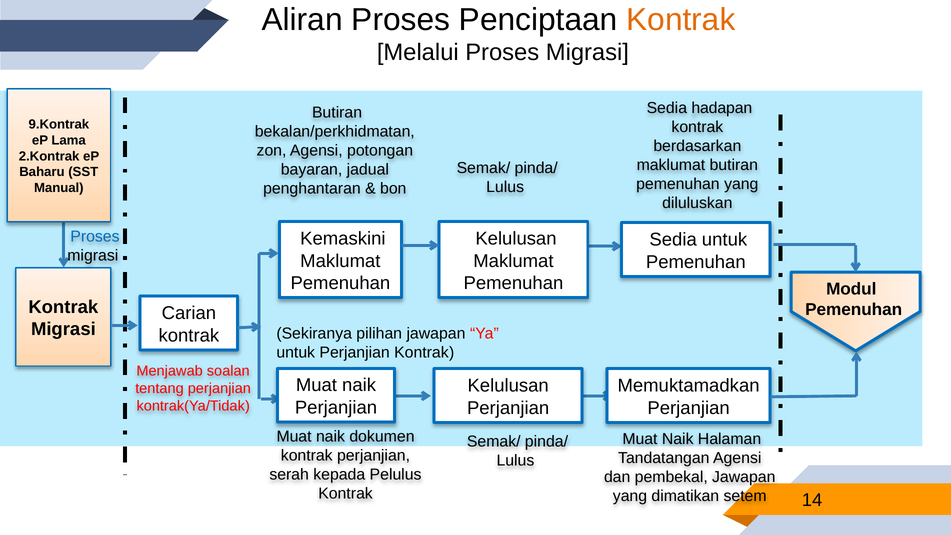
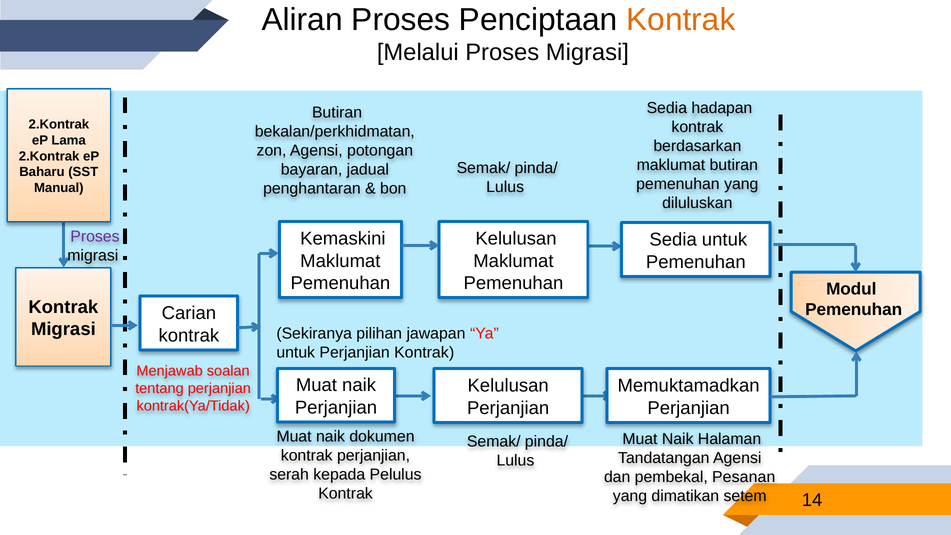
9.Kontrak: 9.Kontrak -> 2.Kontrak (59, 124)
Proses colour: blue -> purple (95, 236)
pembekal Jawapan: Jawapan -> Pesanan (744, 477)
